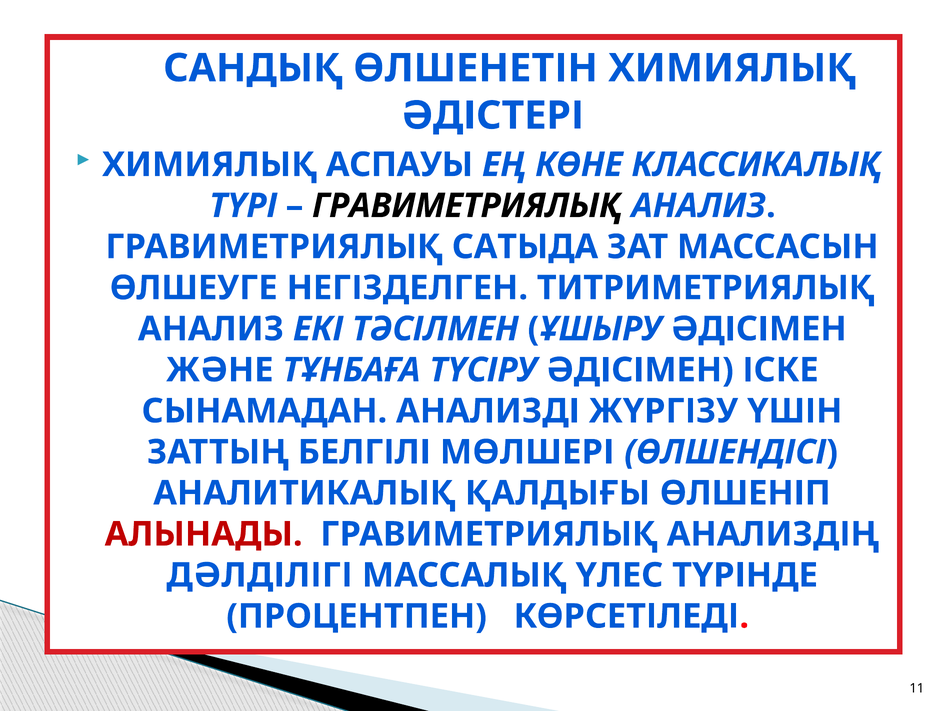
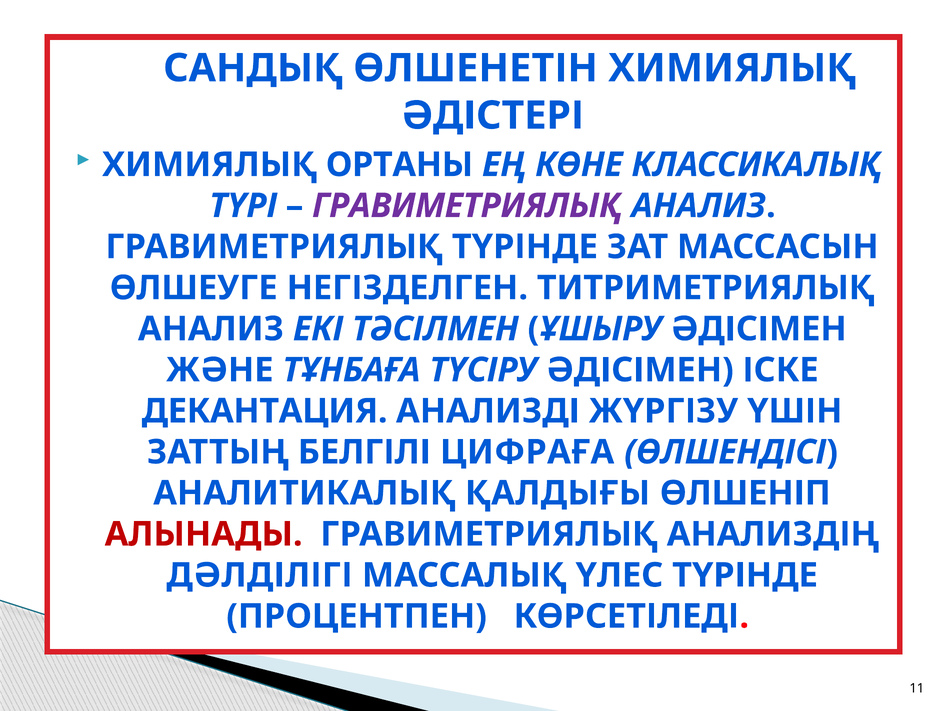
АСПАУЫ: АСПАУЫ -> ОРТАНЫ (400, 165)
ГРАВИМЕТРИЯЛЫҚ colour: black -> purple (467, 206)
ГРАВИМЕТРИЯЛЫҚ САТЫДА: САТЫДА -> ТҮРІНДЕ (525, 247)
СЫНАМАДАН: СЫНАМАДАН -> ДЕКАНТАЦИЯ (265, 411)
МӨЛШЕРІ: МӨЛШЕРІ -> ЦИФРАҒА (527, 452)
